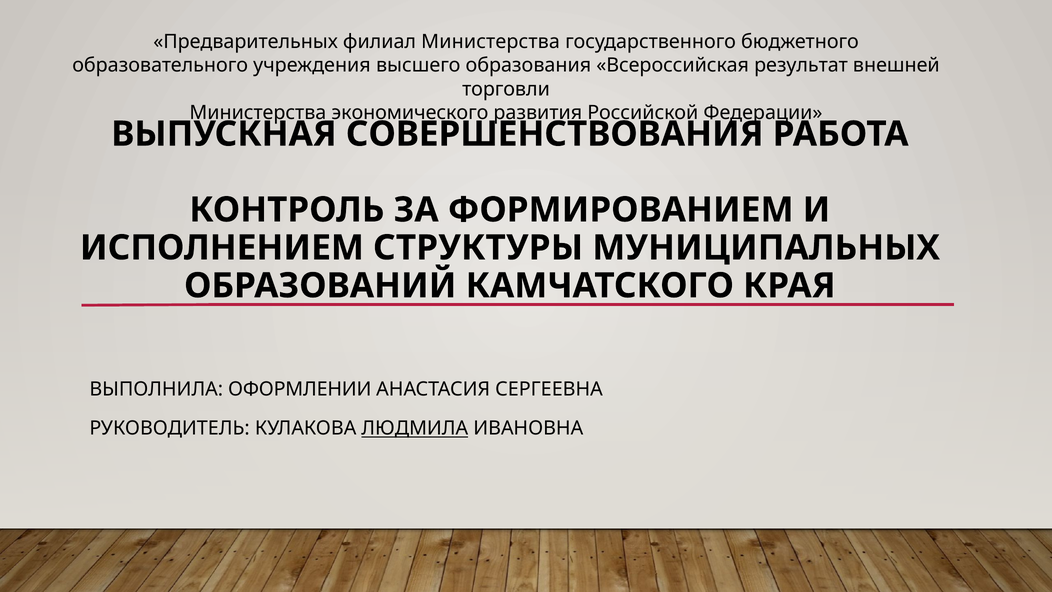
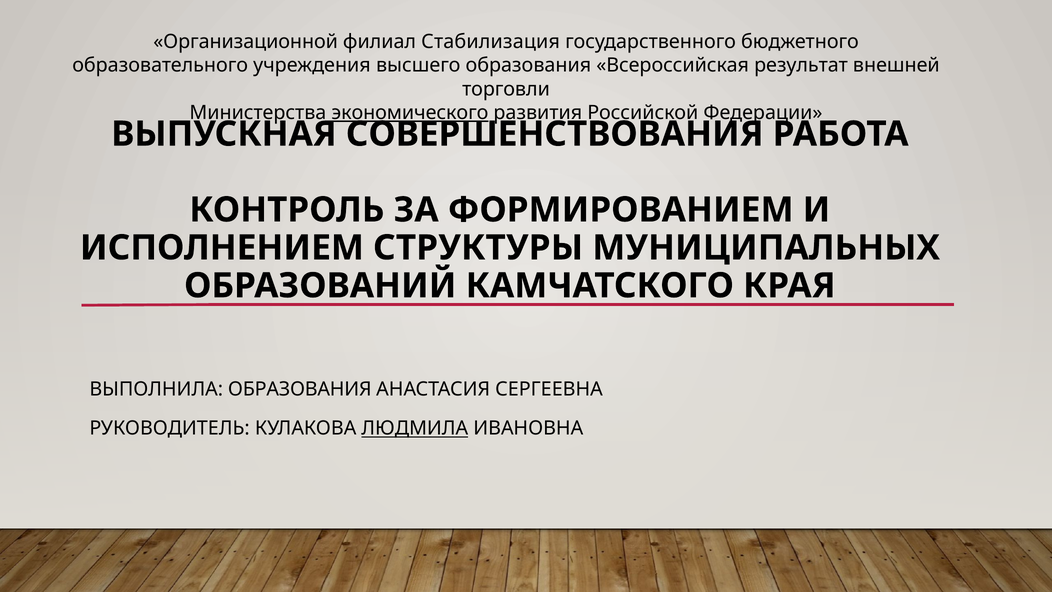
Предварительных: Предварительных -> Организационной (246, 42)
филиал Министерства: Министерства -> Стабилизация (491, 42)
экономического underline: none -> present (410, 113)
ВЫПОЛНИЛА ОФОРМЛЕНИИ: ОФОРМЛЕНИИ -> ОБРАЗОВАНИЯ (300, 389)
